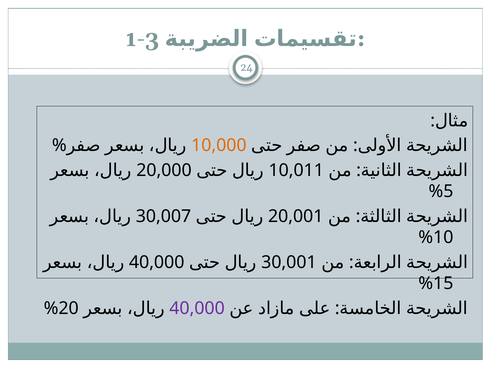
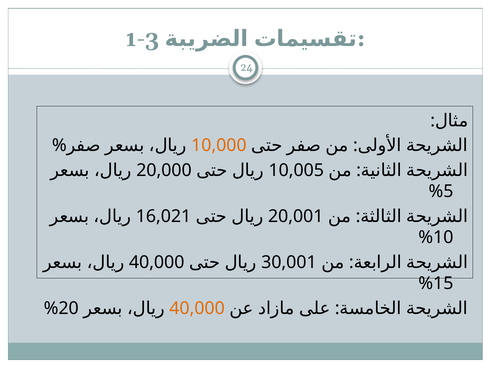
10,011: 10,011 -> 10,005 (296, 170)
30,007: 30,007 -> 16,021 (163, 216)
40,000 colour: purple -> orange (197, 308)
